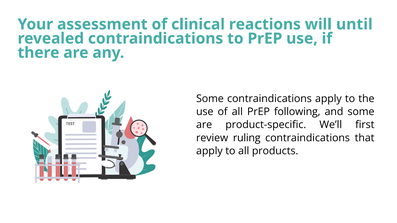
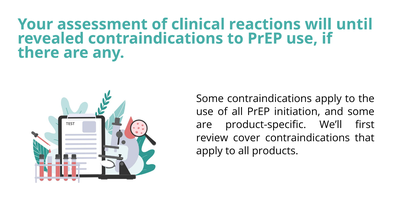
following: following -> initiation (297, 112)
ruling: ruling -> cover (247, 138)
